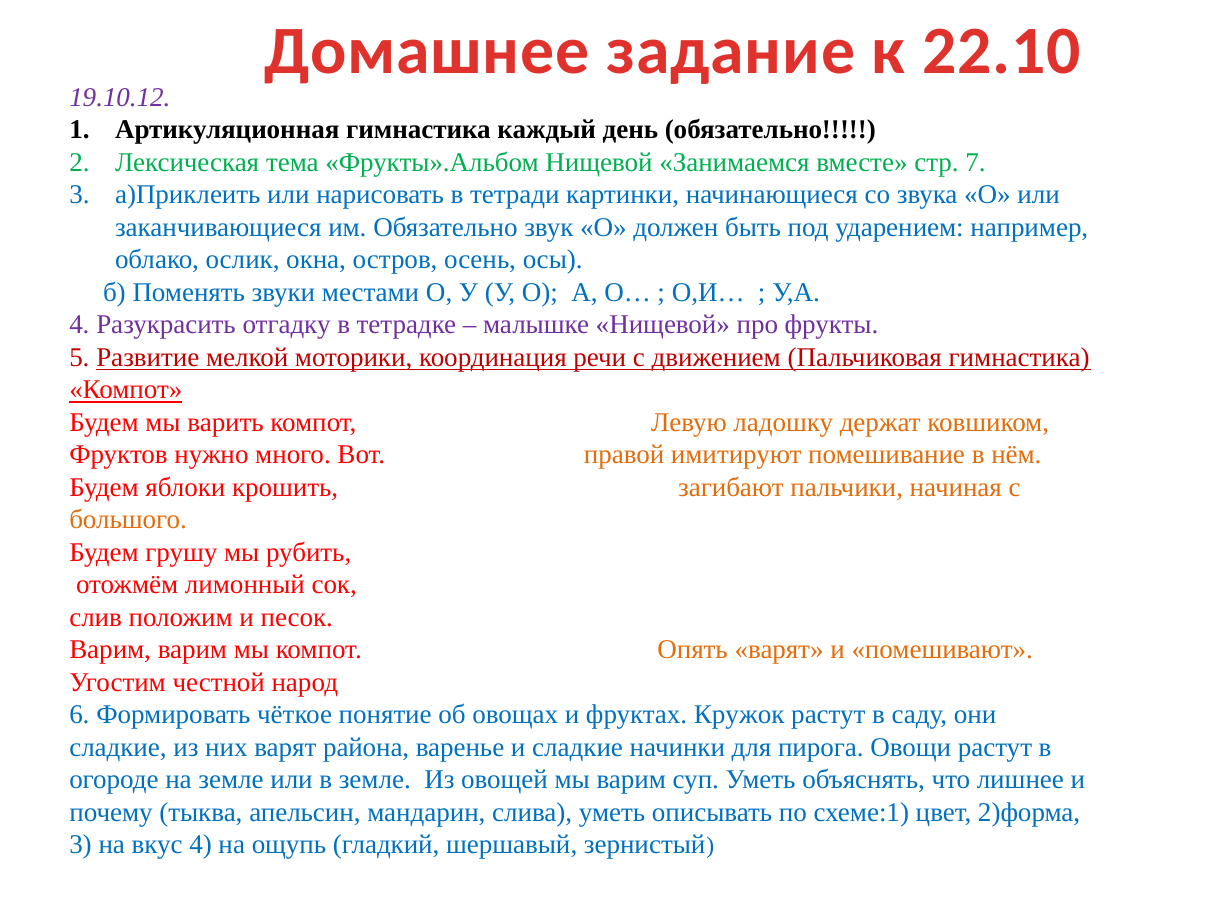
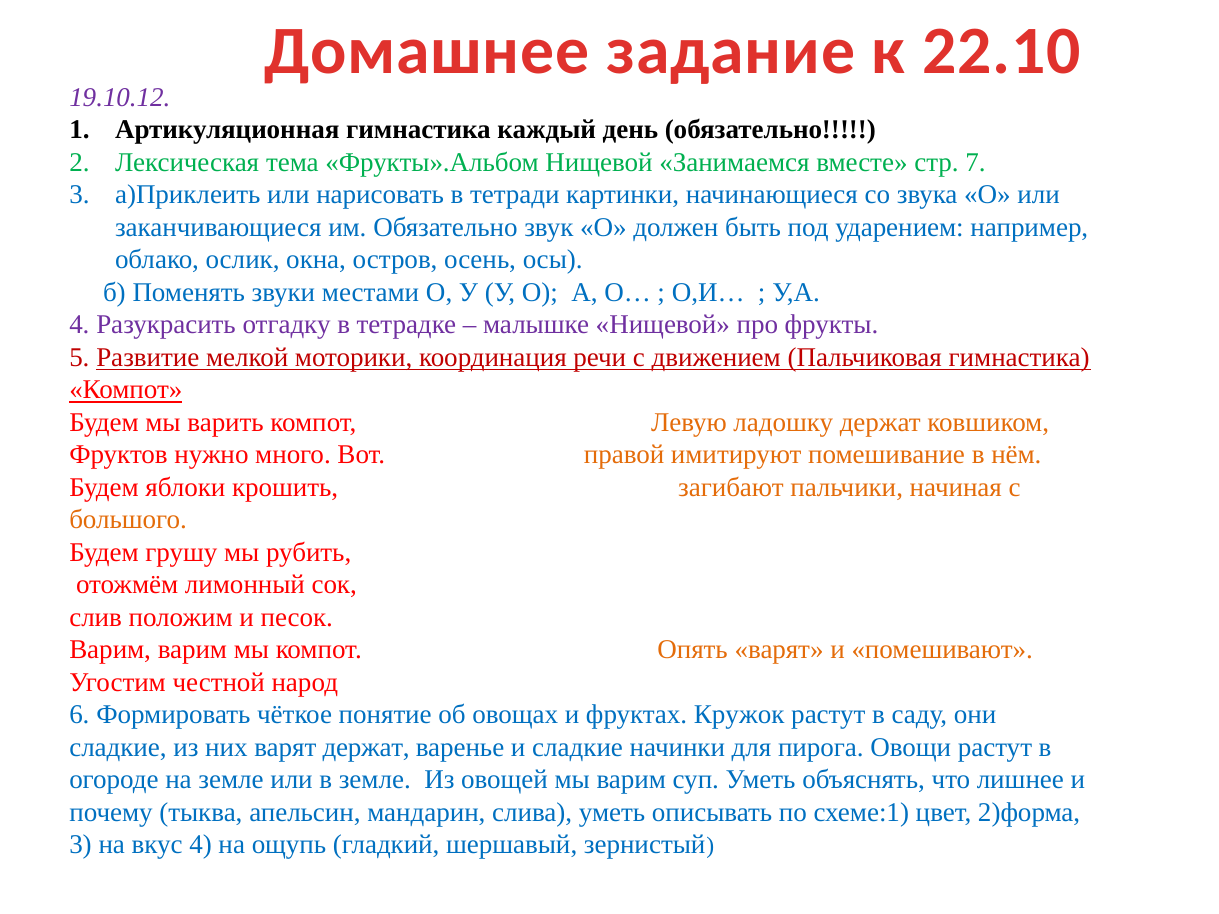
варят района: района -> держат (366, 747)
